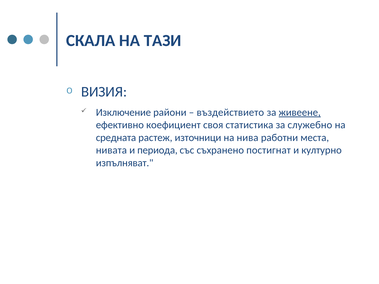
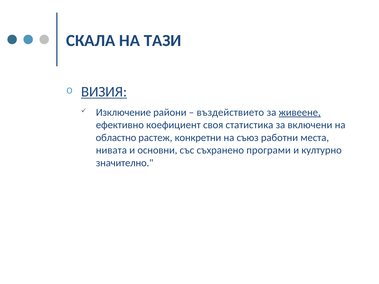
ВИЗИЯ underline: none -> present (104, 92)
служебно: служебно -> включени (310, 125)
средната: средната -> областно (116, 138)
източници: източници -> конкретни (198, 138)
нива: нива -> съюз (248, 138)
периода: периода -> основни (157, 150)
постигнат: постигнат -> програми (269, 150)
изпълняват: изпълняват -> значително (125, 163)
